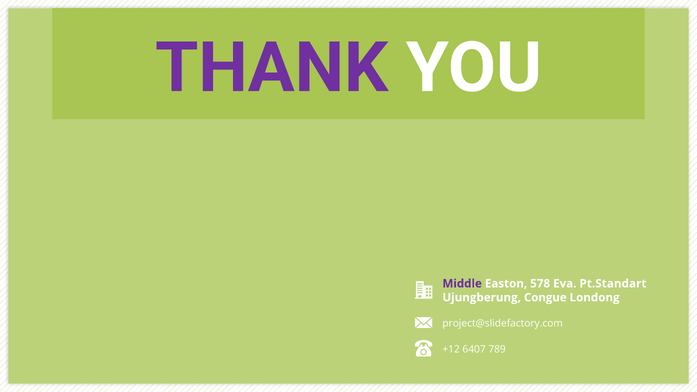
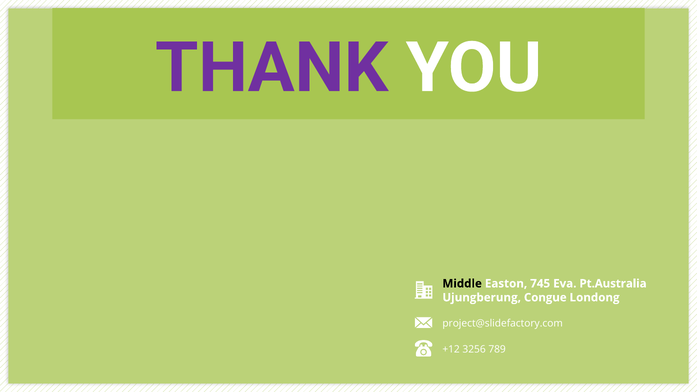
Middle colour: purple -> black (462, 284)
578: 578 -> 745 (540, 284)
Pt.Standart: Pt.Standart -> Pt.Australia (613, 284)
6407: 6407 -> 3256 (474, 349)
